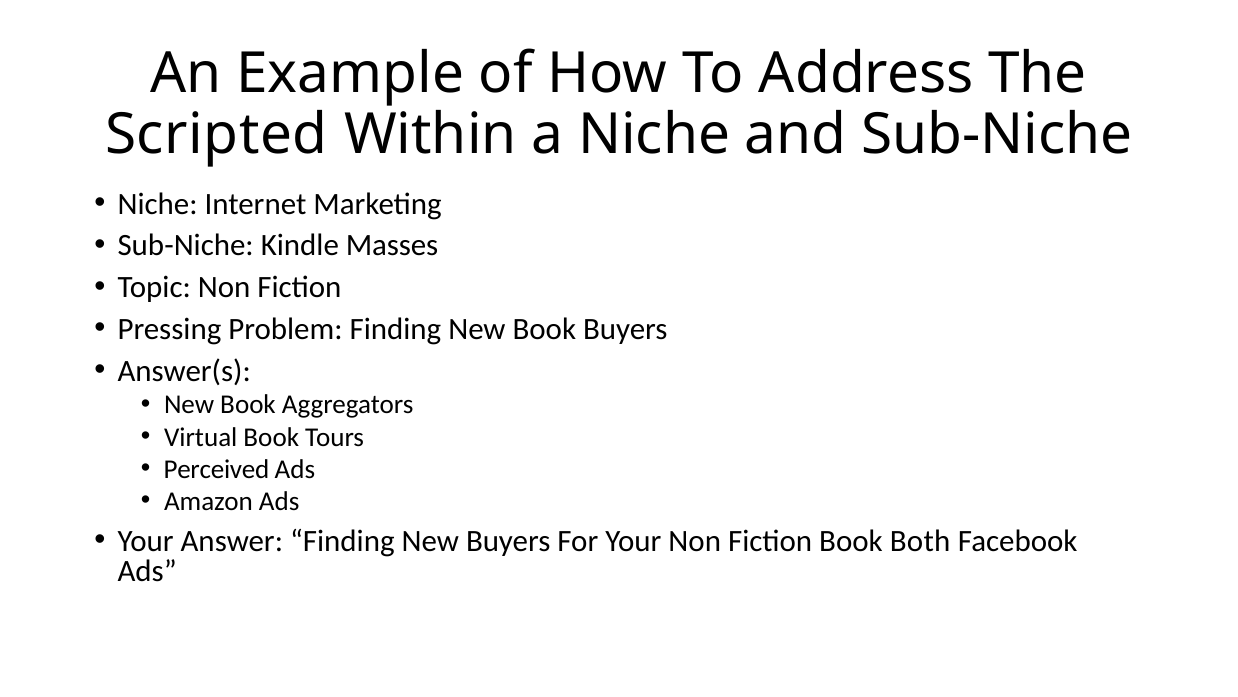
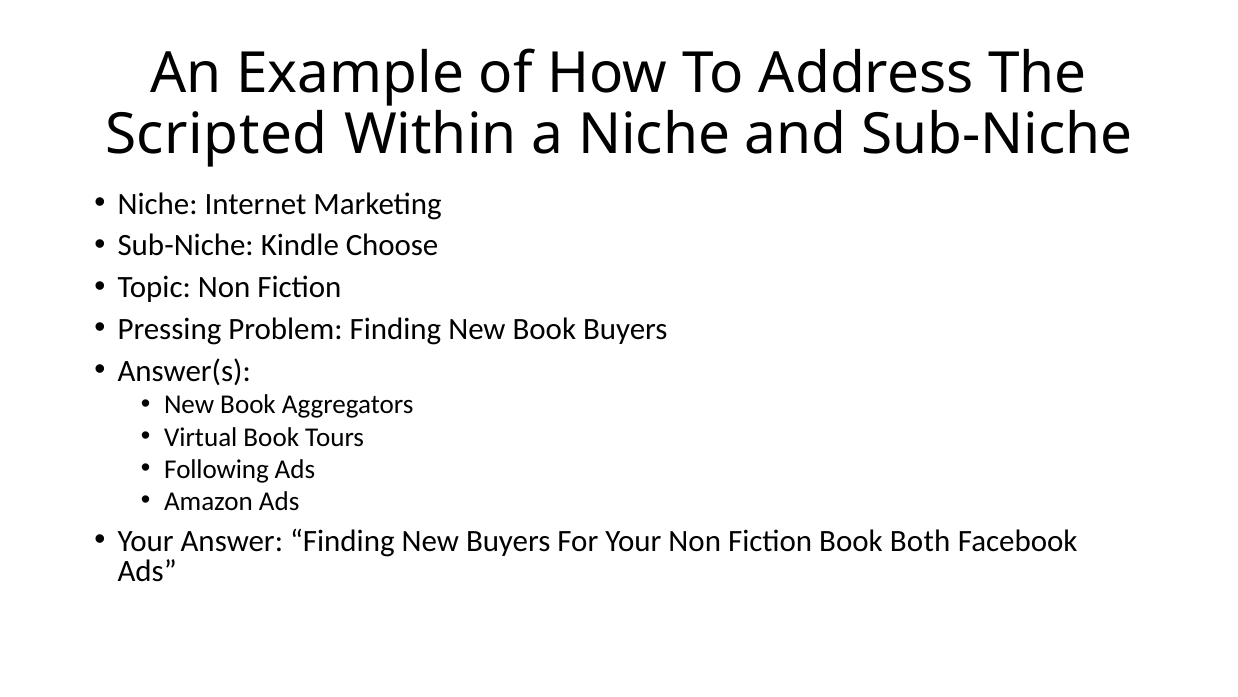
Masses: Masses -> Choose (392, 246)
Perceived: Perceived -> Following (216, 469)
